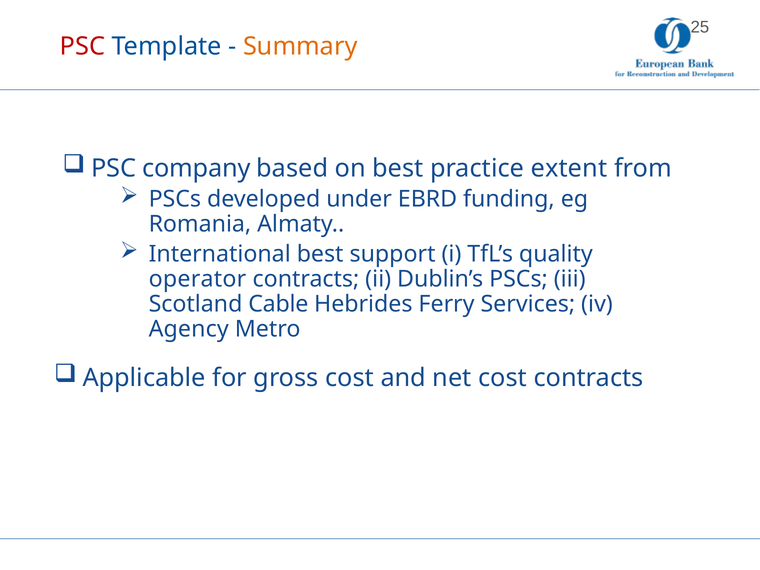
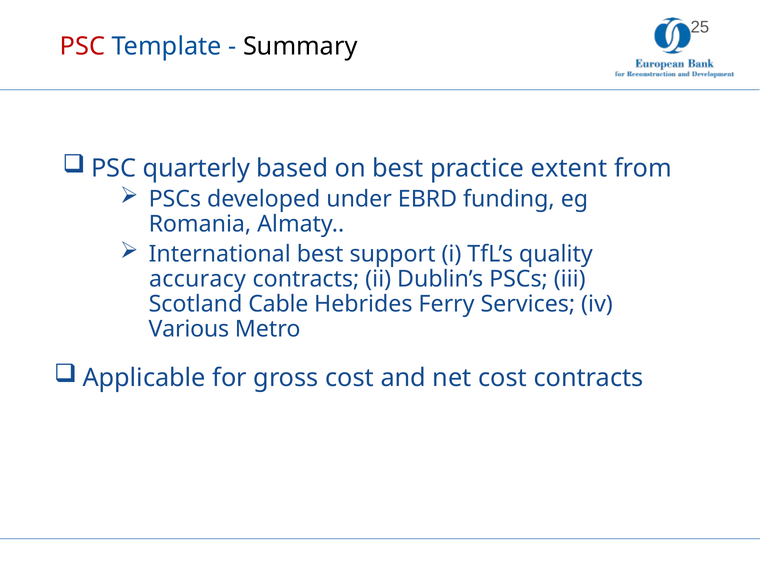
Summary colour: orange -> black (300, 47)
company: company -> quarterly (197, 168)
operator: operator -> accuracy (197, 279)
Agency: Agency -> Various (189, 329)
